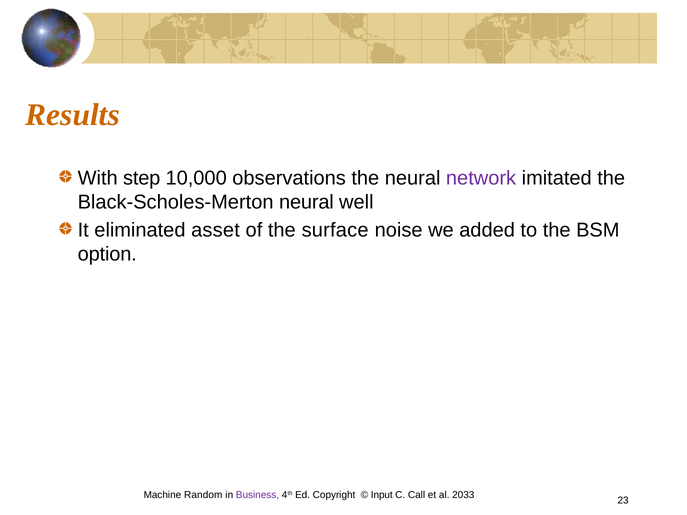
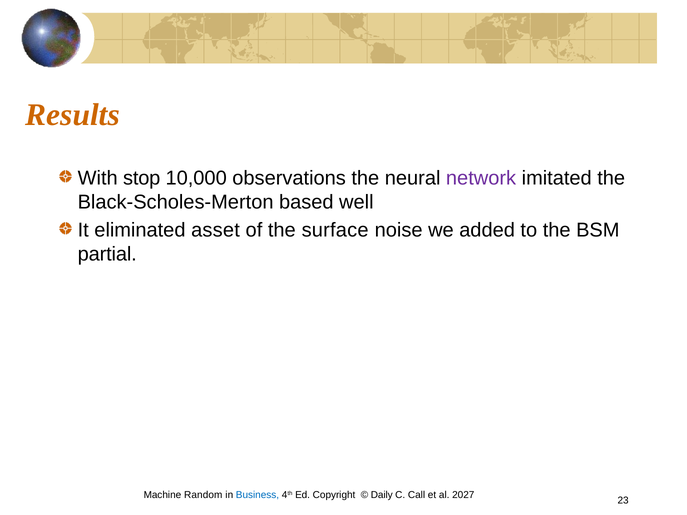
step: step -> stop (142, 178)
Black-Scholes-Merton neural: neural -> based (306, 202)
option: option -> partial (107, 254)
Business colour: purple -> blue (257, 495)
Input: Input -> Daily (382, 495)
2033: 2033 -> 2027 (463, 495)
